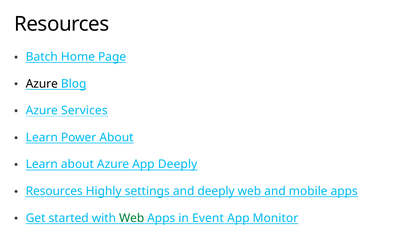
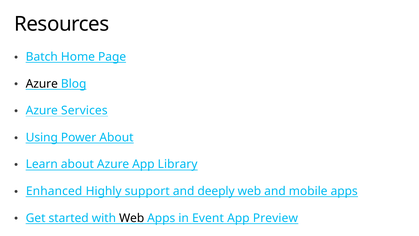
Learn: Learn -> Using (42, 137)
App Deeply: Deeply -> Library (178, 164)
Resources: Resources -> Enhanced (54, 191)
settings: settings -> support (147, 191)
Web colour: green -> black (132, 218)
Monitor: Monitor -> Preview (275, 218)
